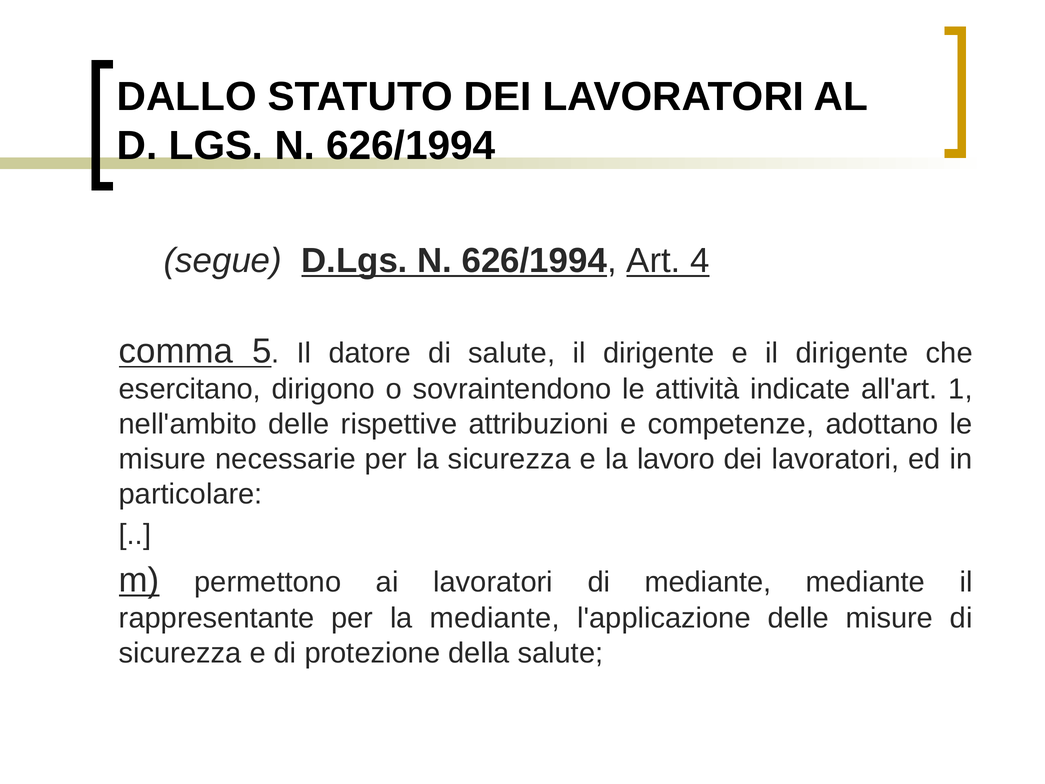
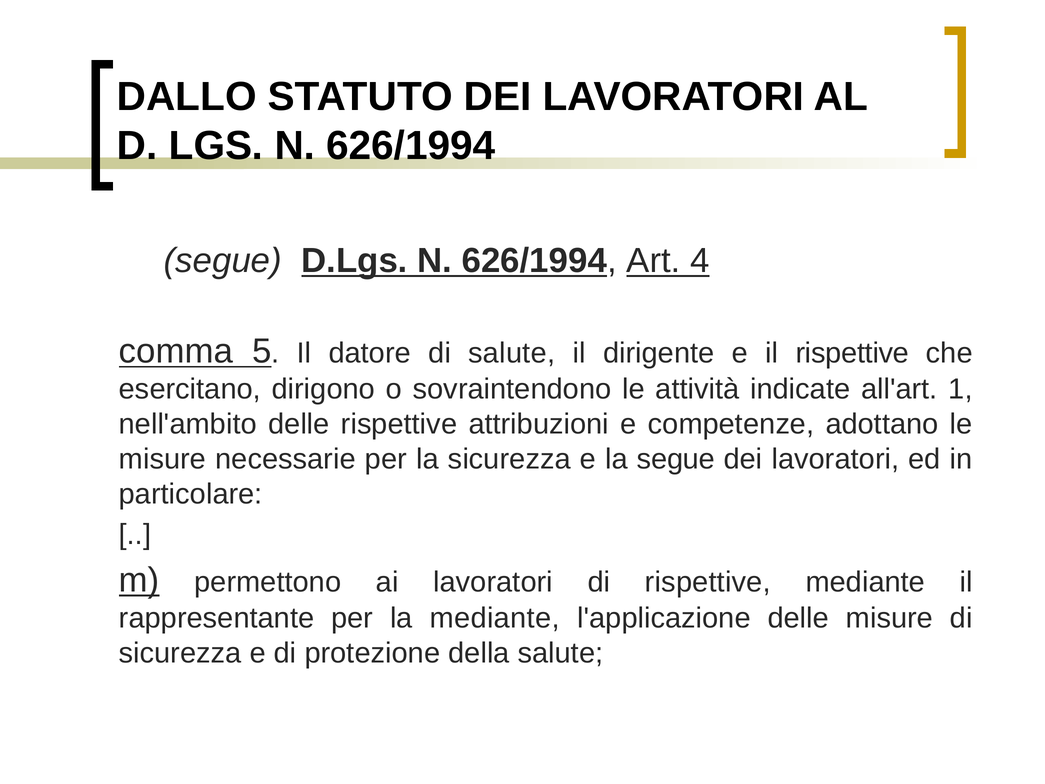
e il dirigente: dirigente -> rispettive (852, 353)
la lavoro: lavoro -> segue (676, 459)
di mediante: mediante -> rispettive (708, 582)
